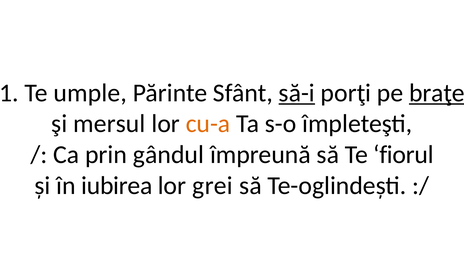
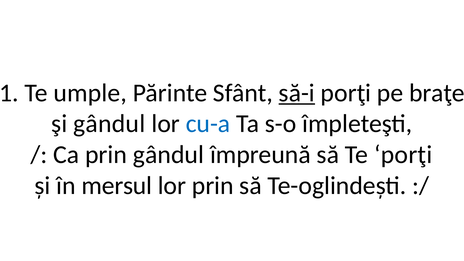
braţe underline: present -> none (437, 93)
şi mersul: mersul -> gândul (109, 124)
cu-a colour: orange -> blue (208, 124)
Te fiorul: fiorul -> porţi (403, 155)
iubirea: iubirea -> mersul (117, 186)
lor grei: grei -> prin (213, 186)
